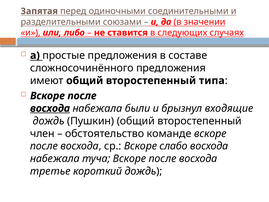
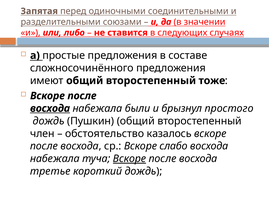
типа: типа -> тоже (212, 81)
входящие: входящие -> простого (229, 108)
команде: команде -> казалось (169, 133)
Вскоре underline: none -> present (129, 159)
